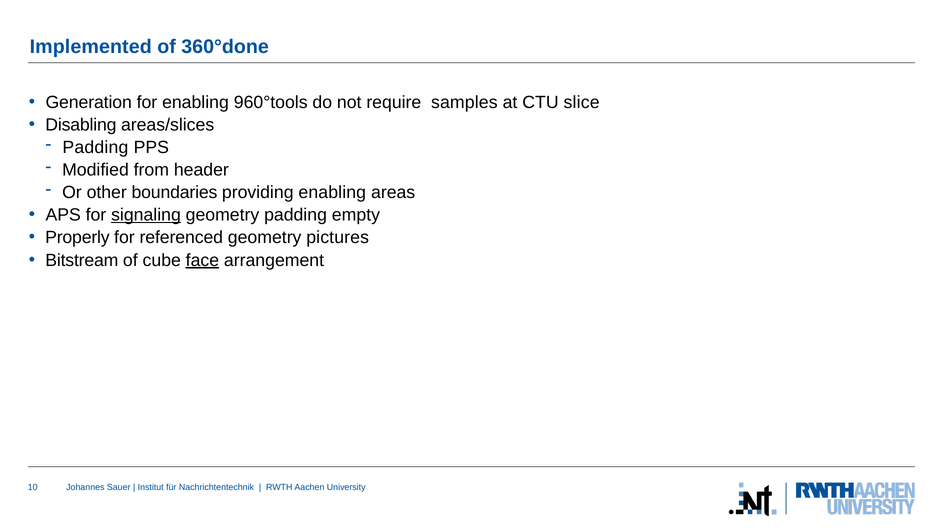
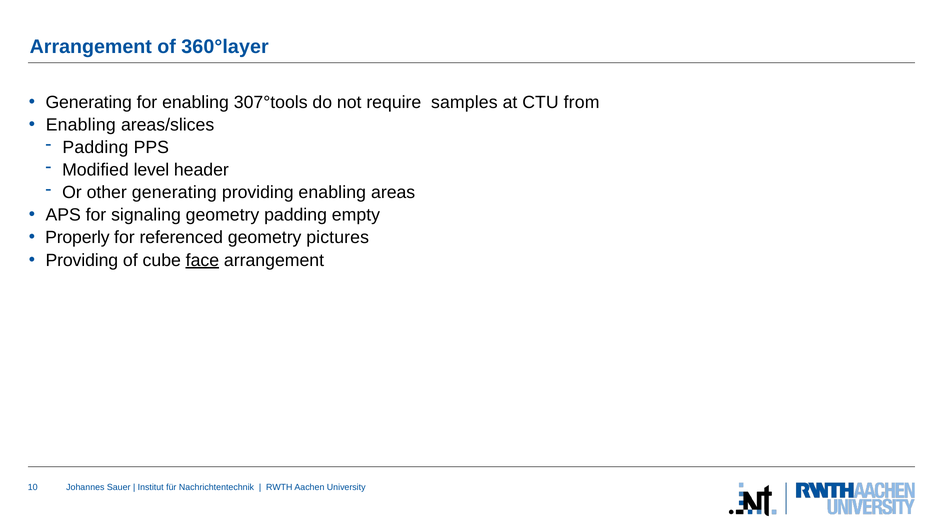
Implemented: Implemented -> Arrangement (91, 47)
360°done: 360°done -> 360°layer (225, 47)
Generation: Generation -> Generating (89, 102)
960°tools: 960°tools -> 307°tools (271, 102)
slice: slice -> from (582, 102)
Disabling: Disabling -> Enabling (81, 125)
from: from -> level (151, 170)
other boundaries: boundaries -> generating (174, 192)
signaling underline: present -> none (146, 215)
Bitstream: Bitstream -> Providing (82, 260)
